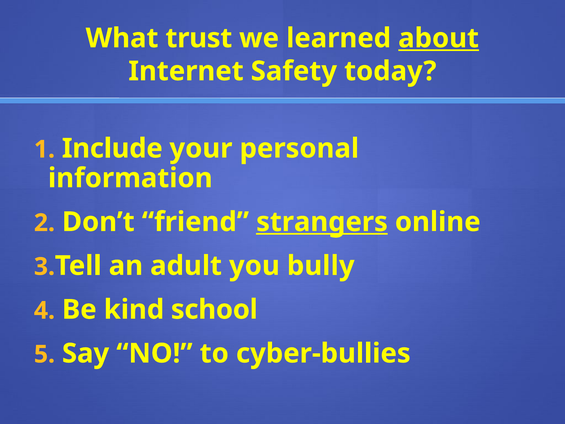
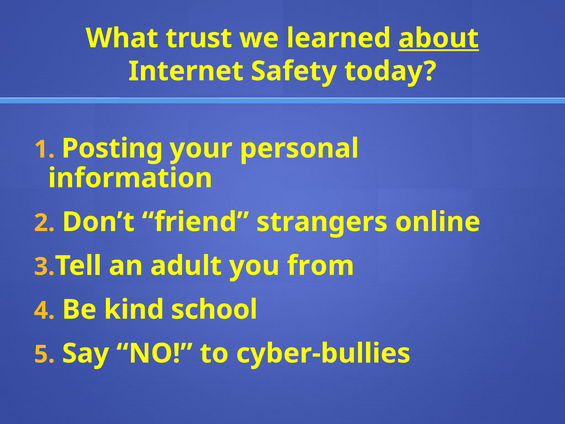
Include: Include -> Posting (112, 148)
strangers underline: present -> none (322, 222)
bully: bully -> from (321, 266)
